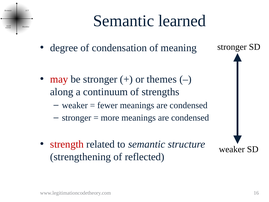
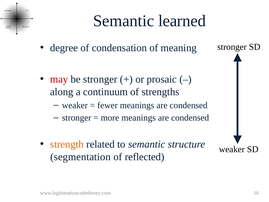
themes: themes -> prosaic (162, 79)
strength colour: red -> orange (67, 144)
strengthening: strengthening -> segmentation (81, 157)
